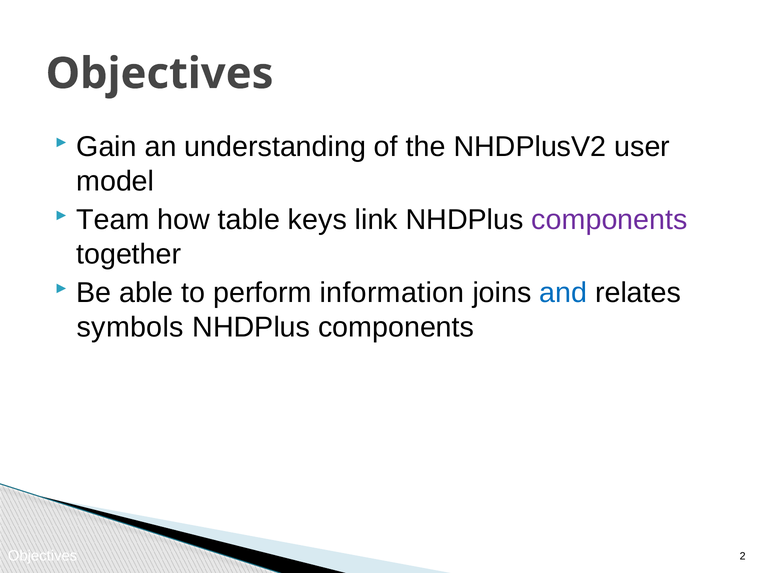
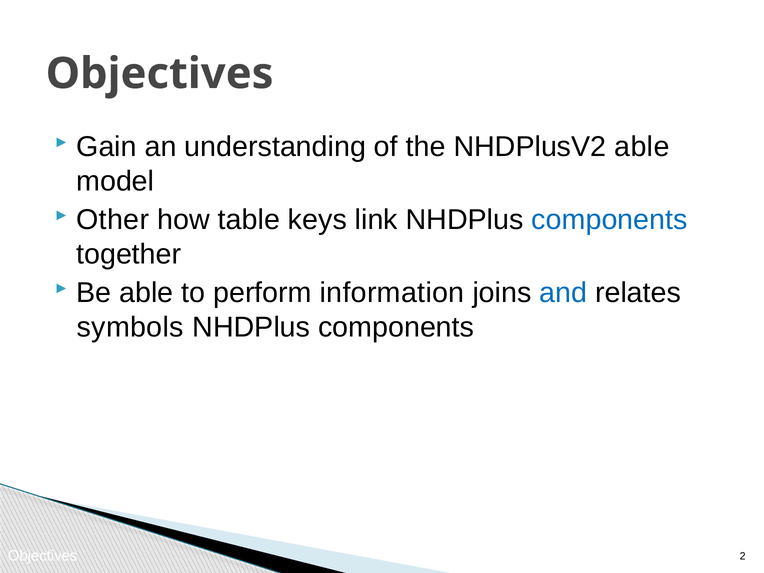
NHDPlusV2 user: user -> able (642, 147)
Team: Team -> Other (113, 220)
components colour: purple -> blue (609, 220)
